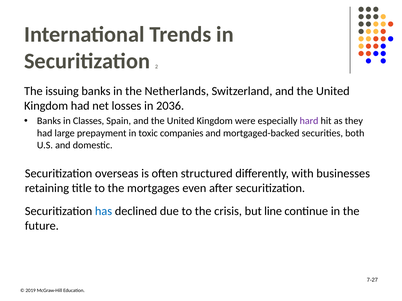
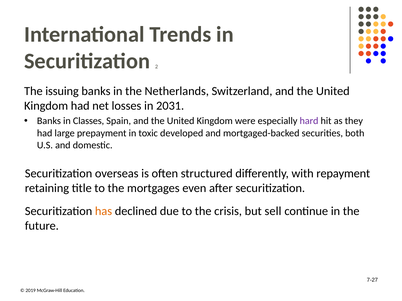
2036: 2036 -> 2031 (170, 106)
companies: companies -> developed (182, 133)
businesses: businesses -> repayment (343, 174)
has colour: blue -> orange (104, 211)
line: line -> sell (273, 211)
